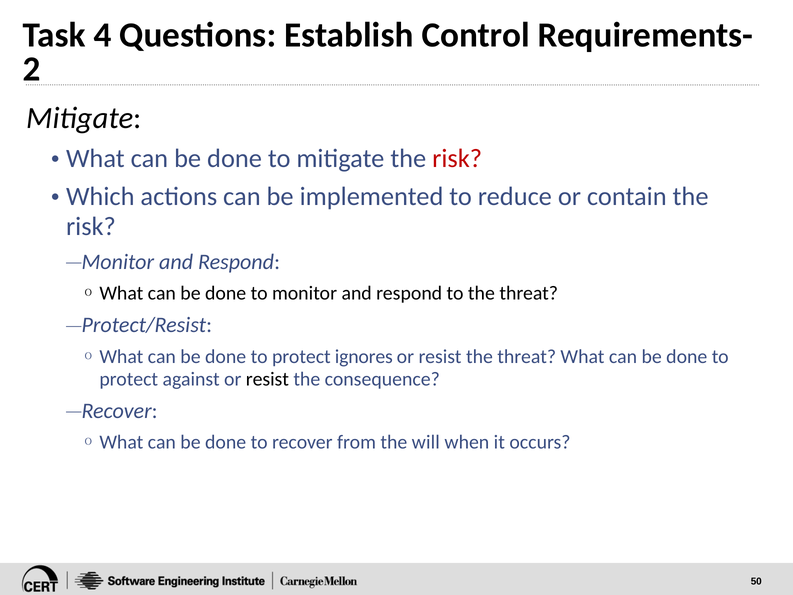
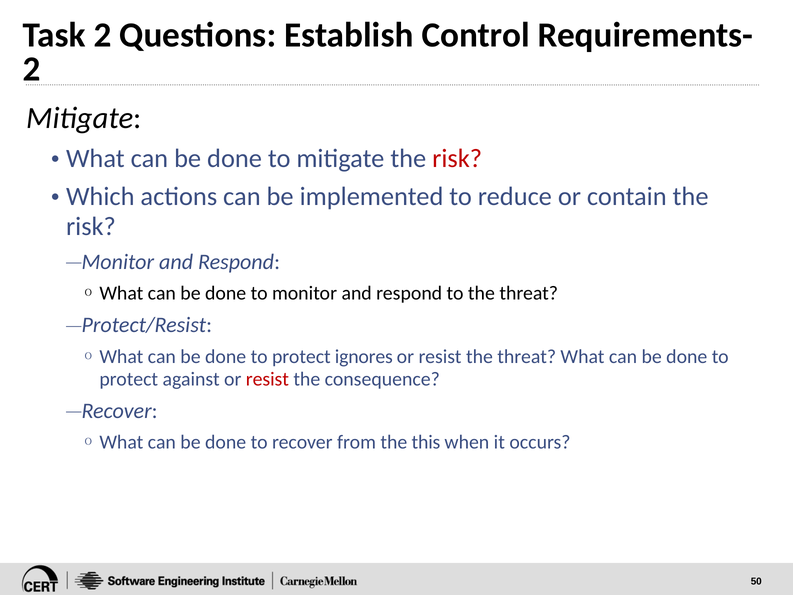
Task 4: 4 -> 2 (102, 35)
resist colour: black -> red (267, 379)
will: will -> this (426, 442)
